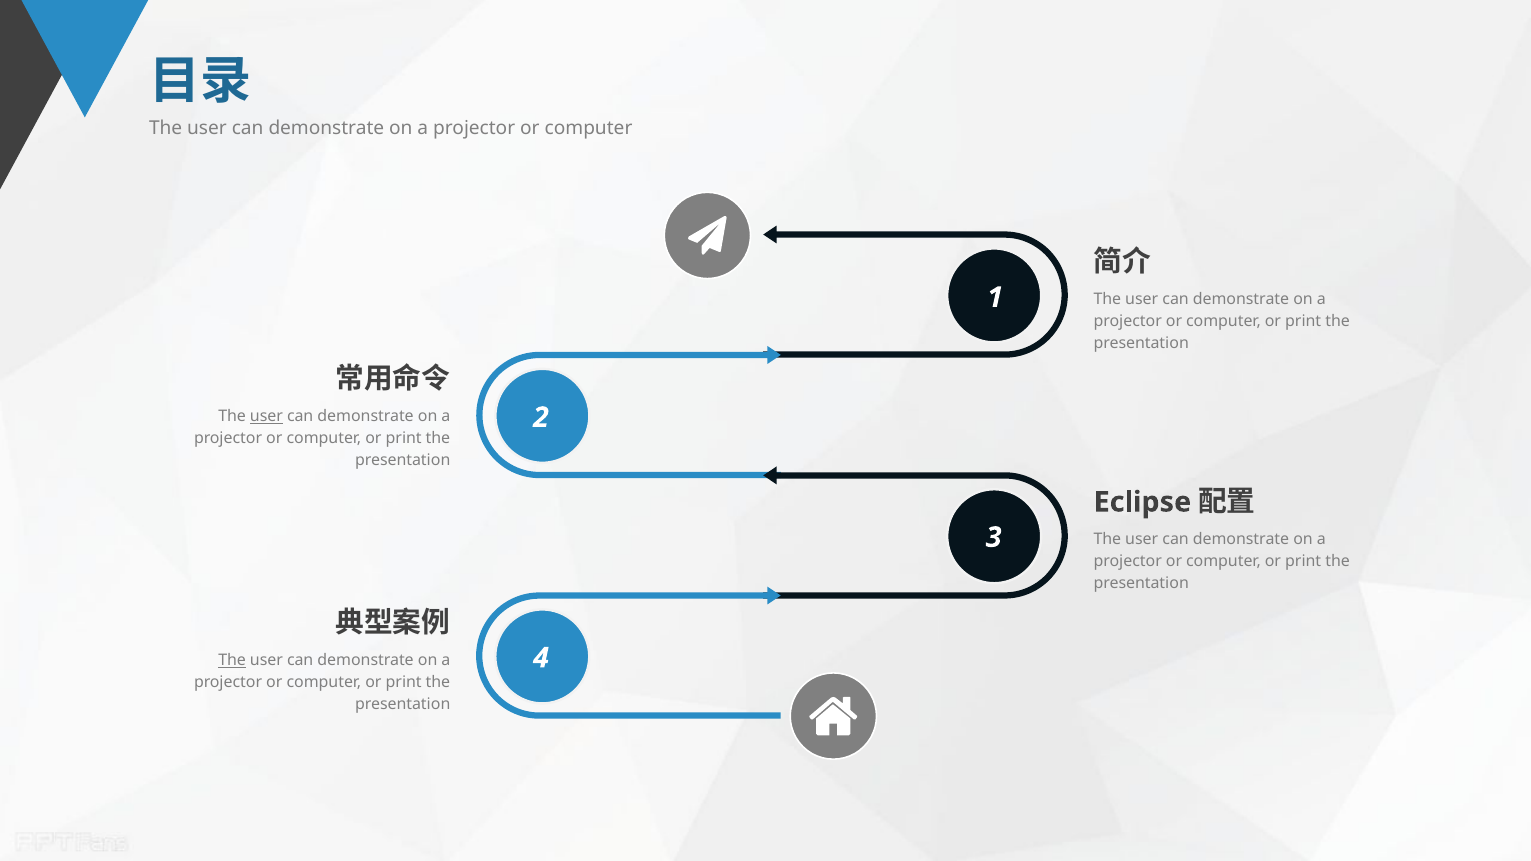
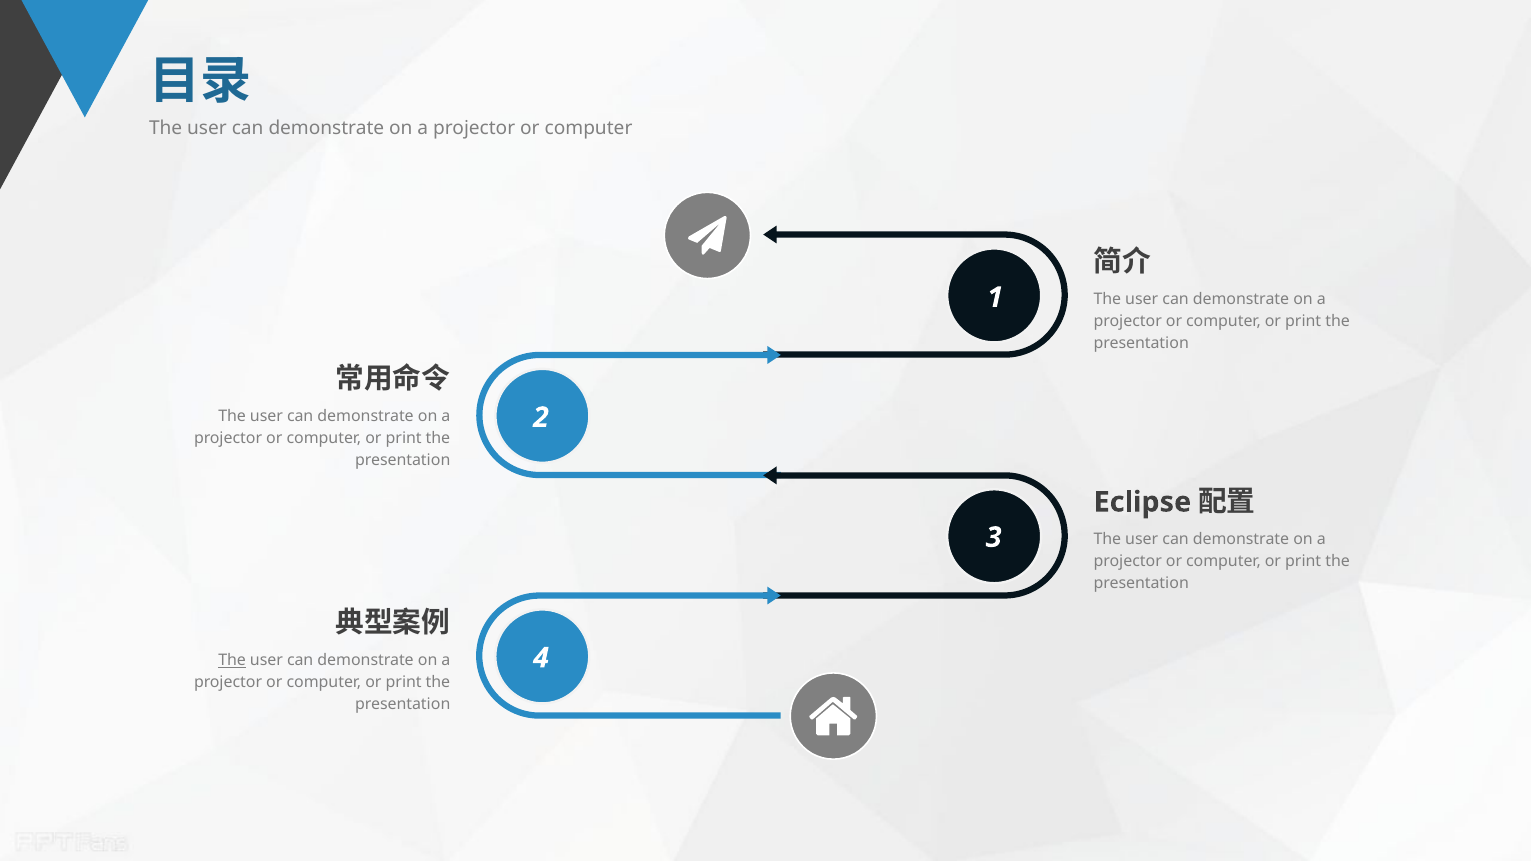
user underline: present -> none (266, 416)
